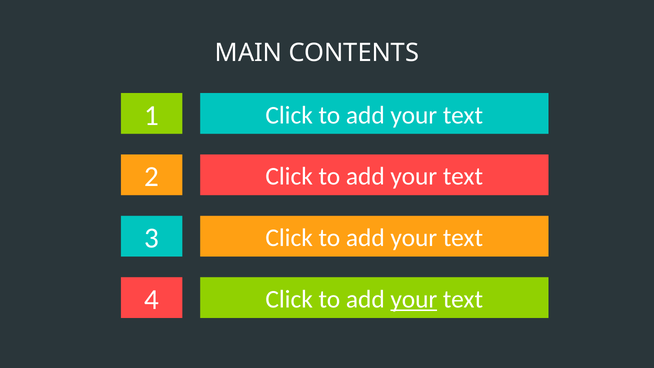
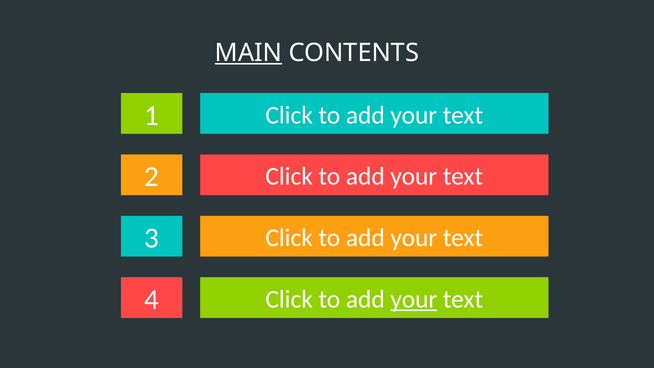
MAIN underline: none -> present (249, 53)
